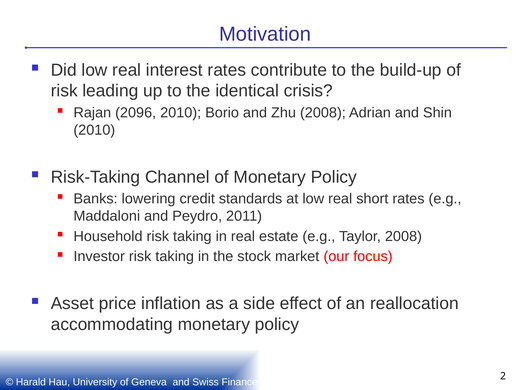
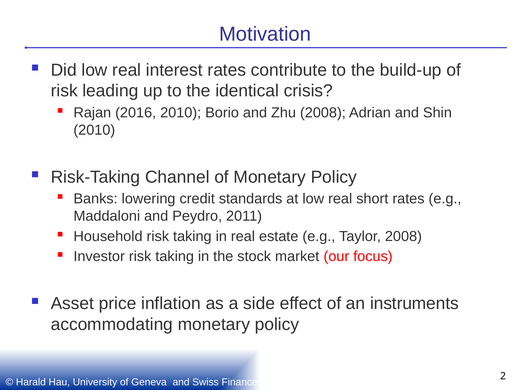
2096: 2096 -> 2016 (136, 113)
reallocation: reallocation -> instruments (414, 304)
